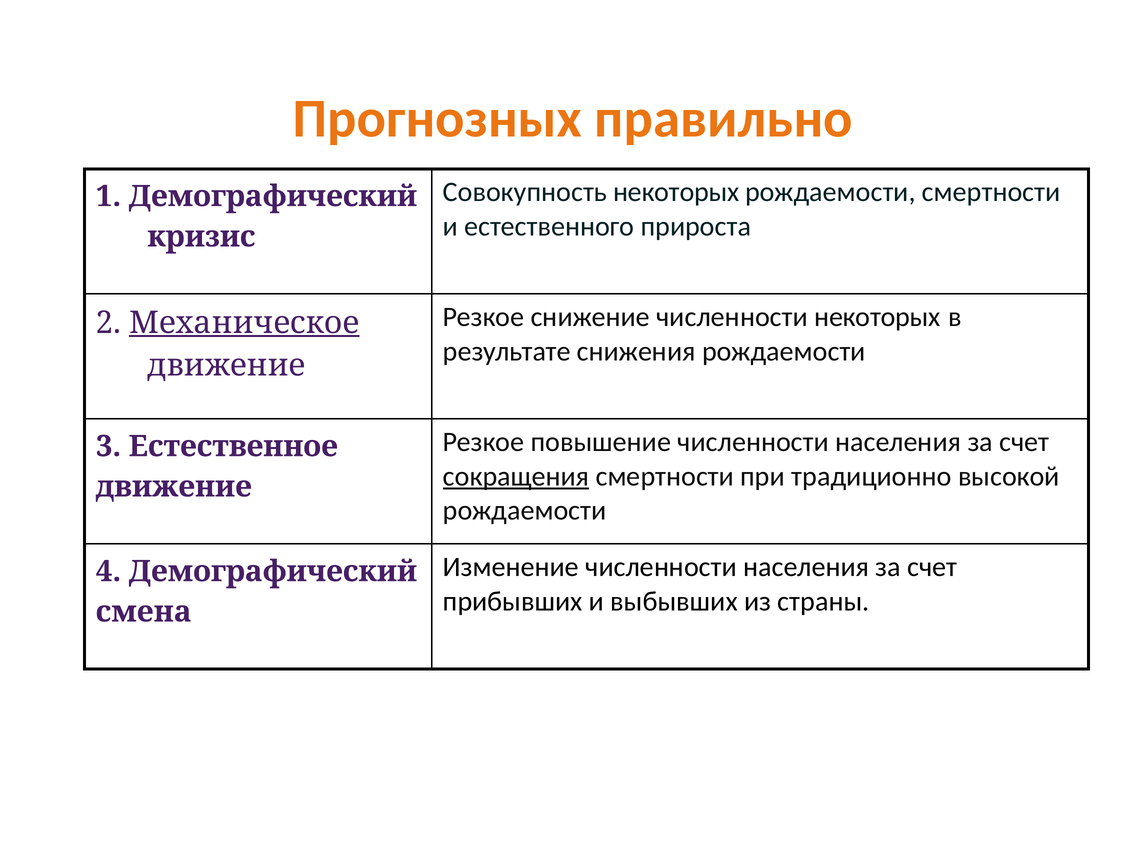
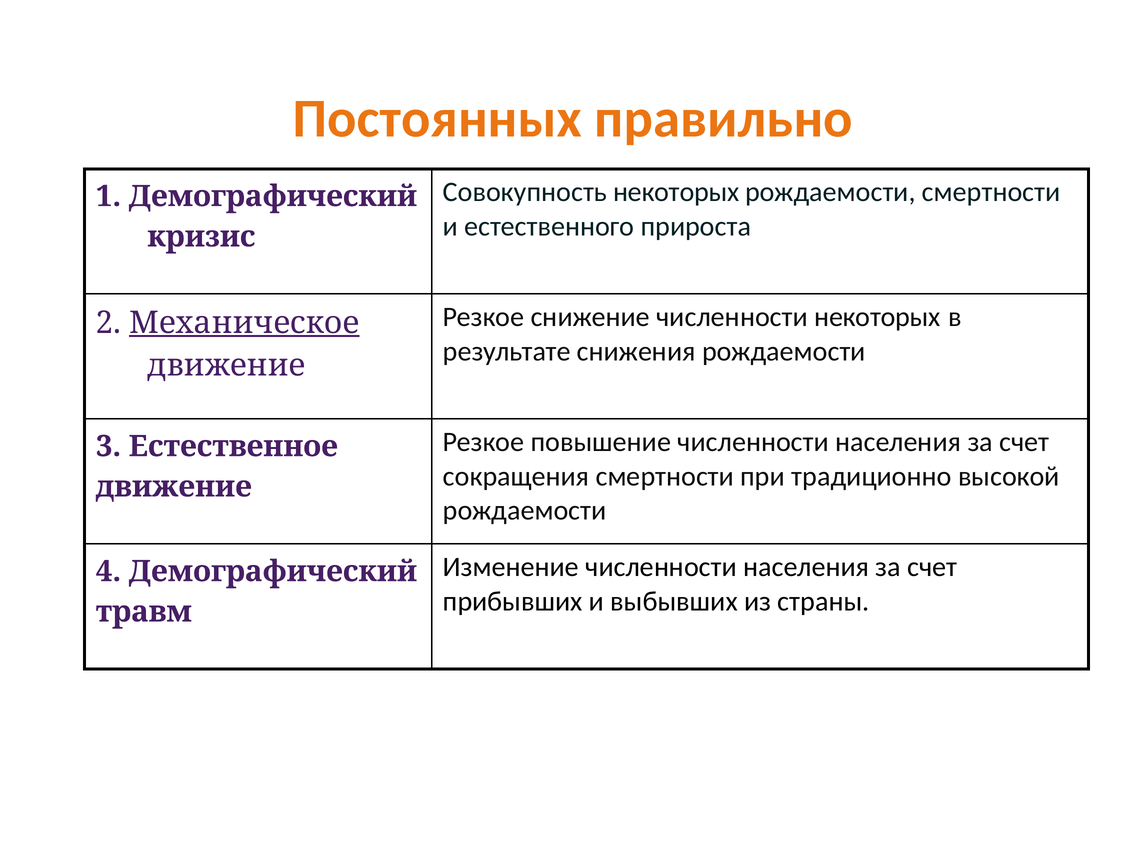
Прогнозных: Прогнозных -> Постоянных (437, 119)
сокращения underline: present -> none (516, 477)
смена: смена -> травм (144, 612)
